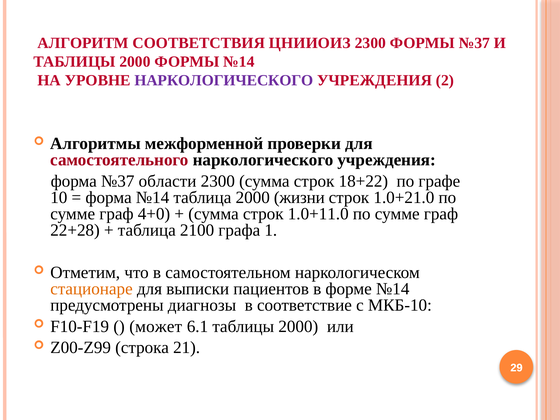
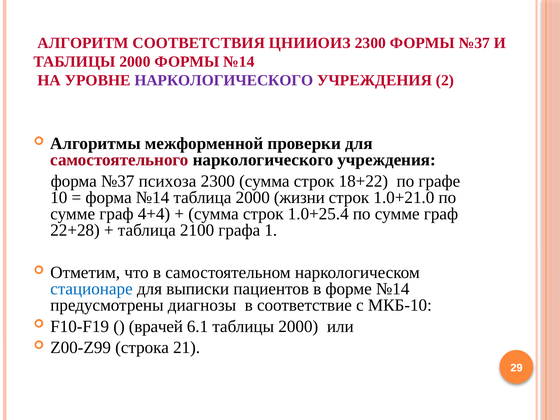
области: области -> психоза (168, 181)
4+0: 4+0 -> 4+4 (154, 214)
1.0+11.0: 1.0+11.0 -> 1.0+25.4 (318, 214)
стационаре colour: orange -> blue (92, 289)
может: может -> врачей (156, 326)
